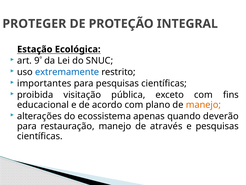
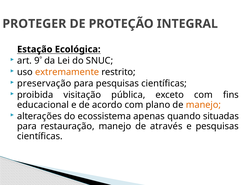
extremamente colour: blue -> orange (67, 72)
importantes: importantes -> preservação (44, 83)
deverão: deverão -> situadas (221, 116)
